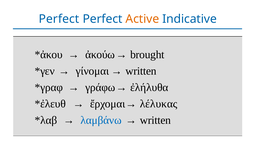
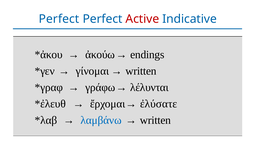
Active colour: orange -> red (142, 19)
brought: brought -> endings (147, 55)
ἐλήλυθα: ἐλήλυθα -> λέλυνται (149, 88)
λέλυκας: λέλυκας -> ἐλύσατε (159, 104)
